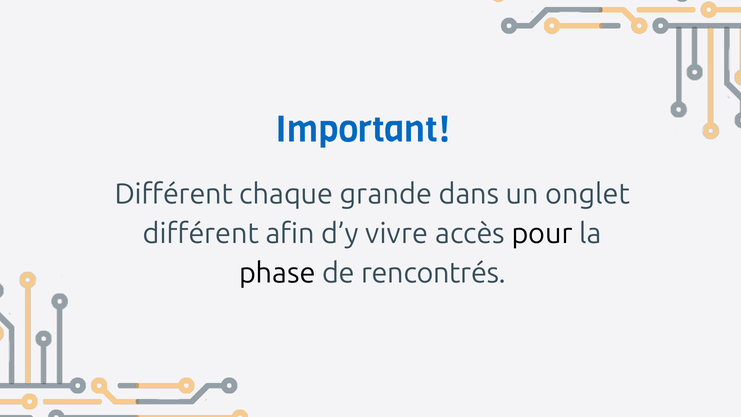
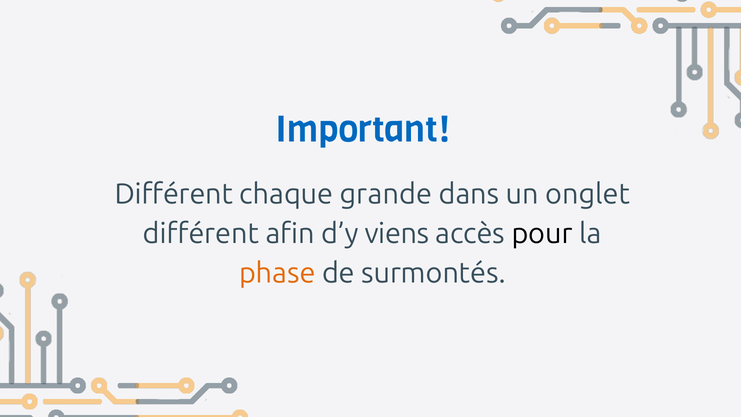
vivre: vivre -> viens (397, 234)
phase colour: black -> orange (277, 273)
rencontrés: rencontrés -> surmontés (433, 273)
